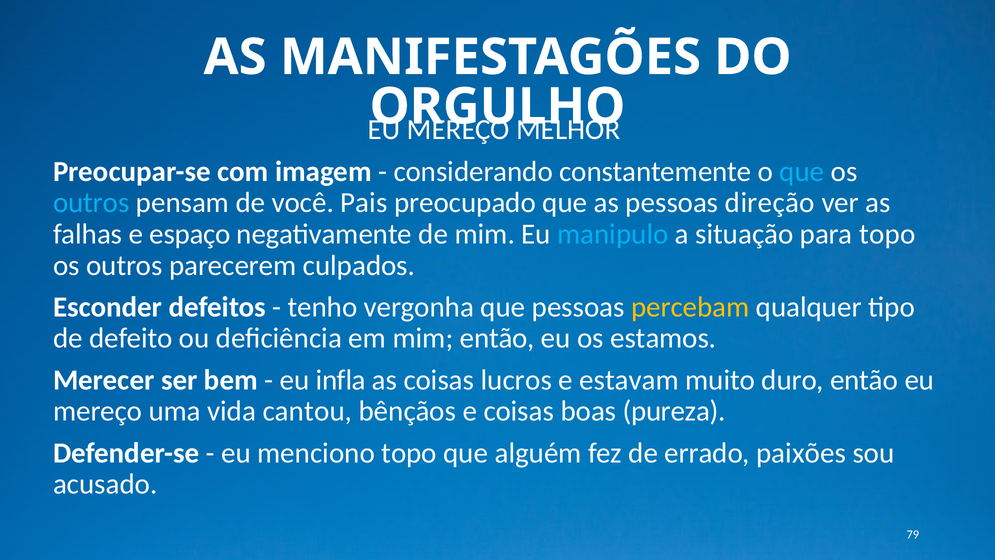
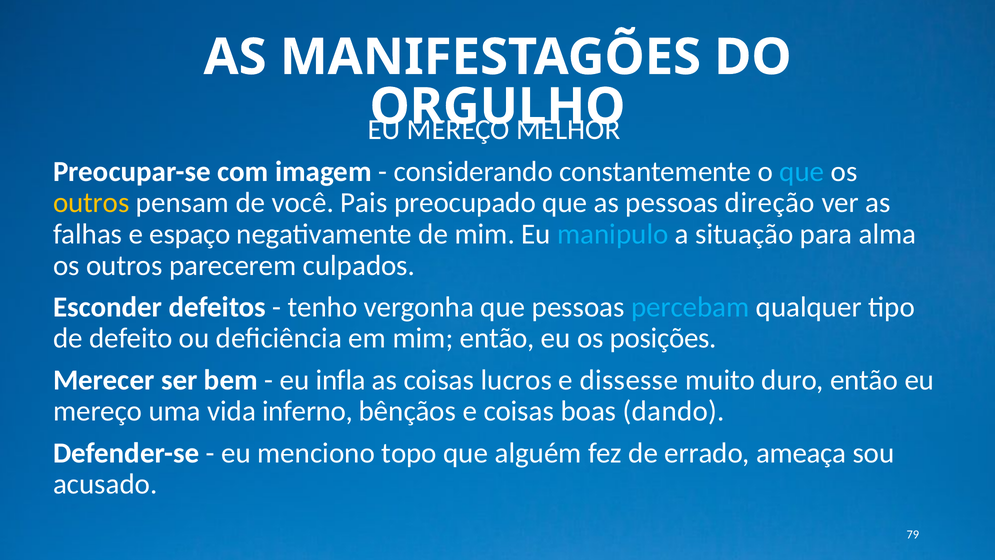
outros colour: light blue -> yellow (91, 203)
para topo: topo -> alma (888, 234)
percebam colour: yellow -> light blue (690, 307)
estamos: estamos -> posições (663, 338)
estavam: estavam -> dissesse (629, 380)
cantou: cantou -> inferno (308, 411)
pureza: pureza -> dando (674, 411)
paixões: paixões -> ameaça (801, 453)
